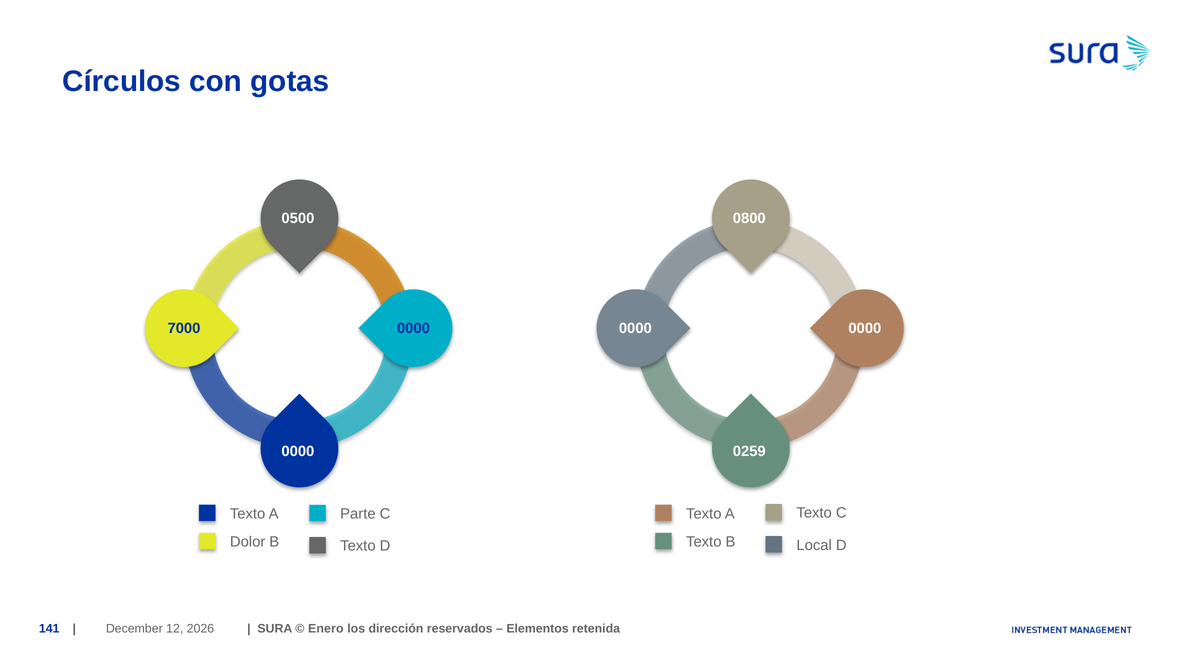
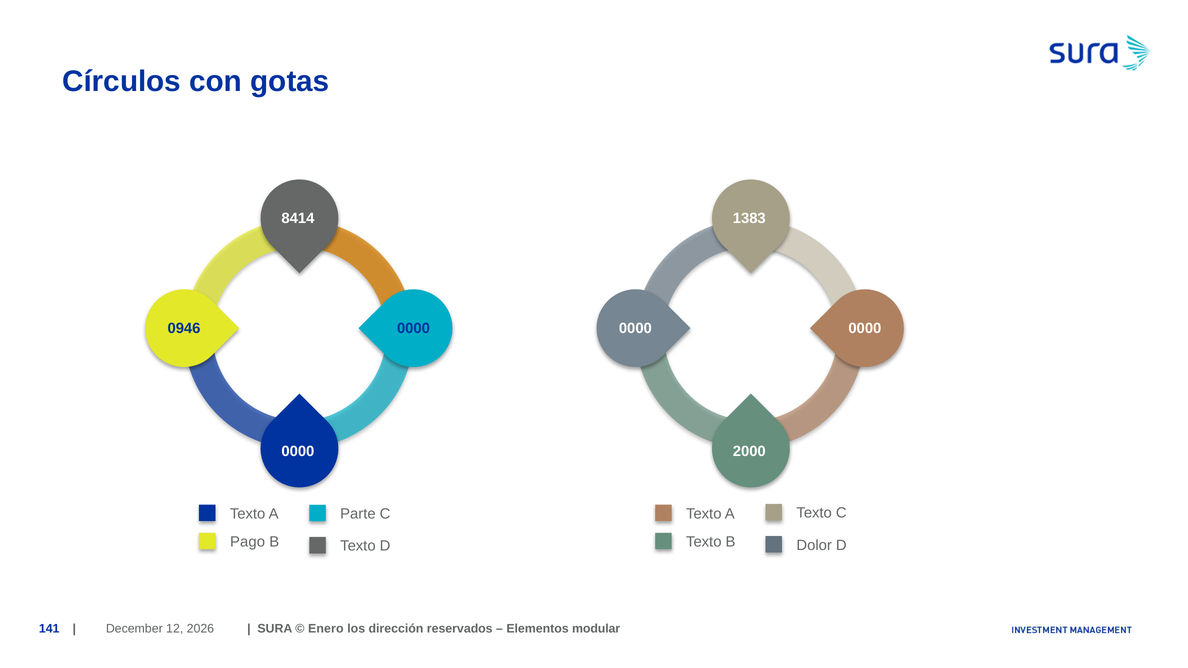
0500: 0500 -> 8414 (298, 218)
0800: 0800 -> 1383 (749, 218)
7000: 7000 -> 0946 (184, 329)
0259: 0259 -> 2000 (749, 452)
Dolor: Dolor -> Pago (248, 542)
Local: Local -> Dolor (814, 545)
retenida: retenida -> modular (596, 629)
